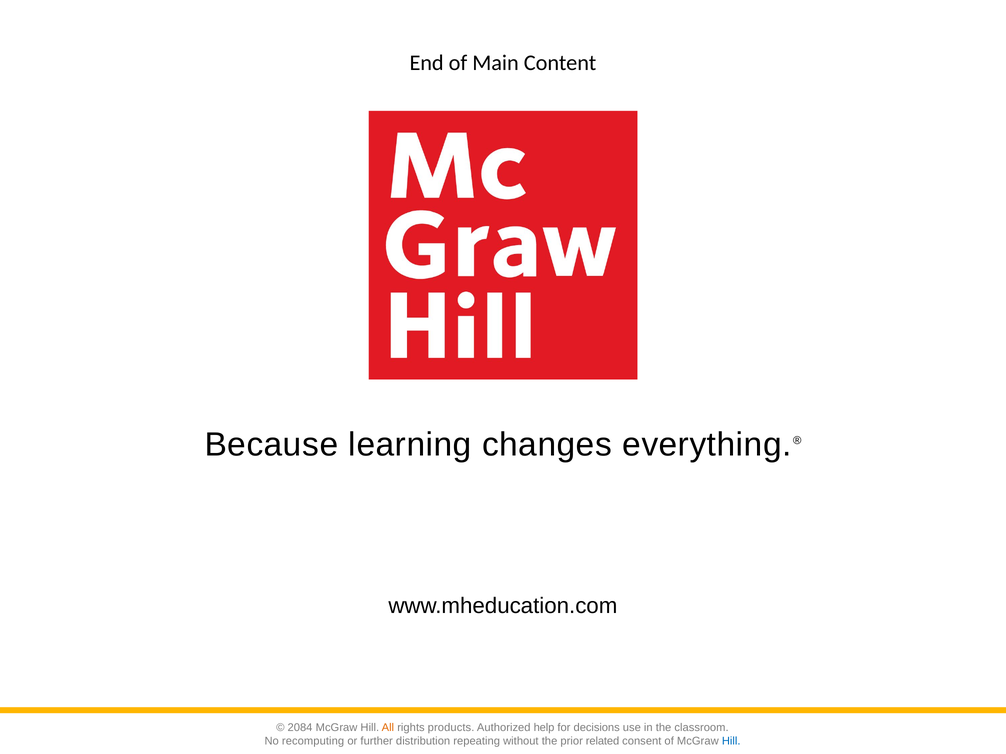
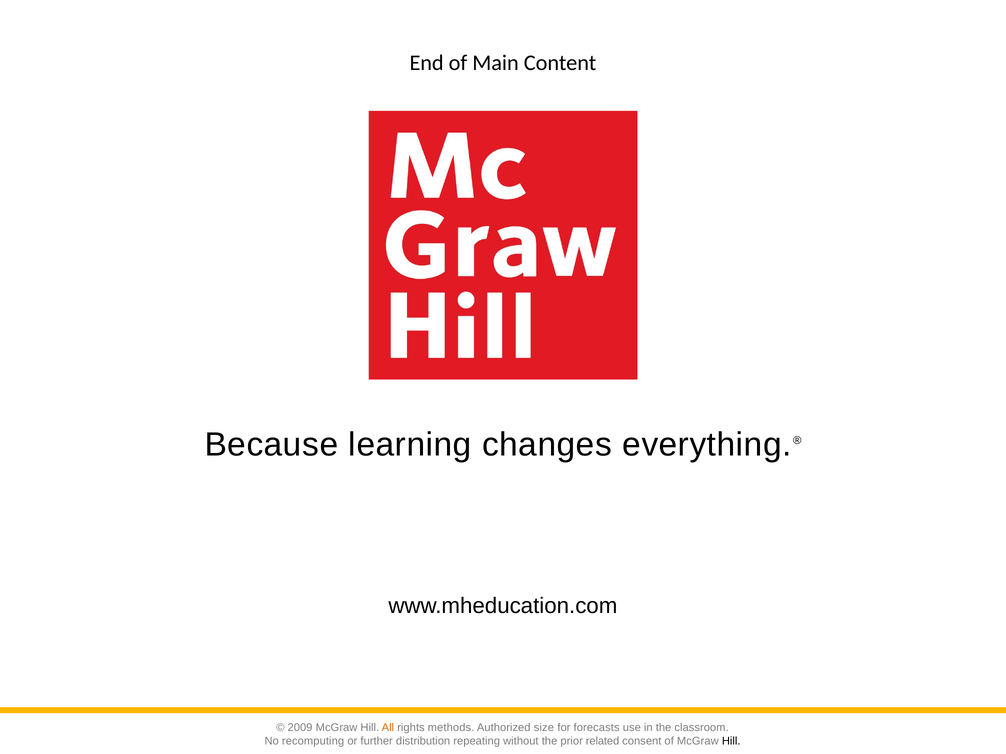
2084: 2084 -> 2009 (300, 728)
products: products -> methods (451, 728)
help: help -> size (544, 728)
decisions: decisions -> forecasts (597, 728)
Hill colour: blue -> black (731, 742)
